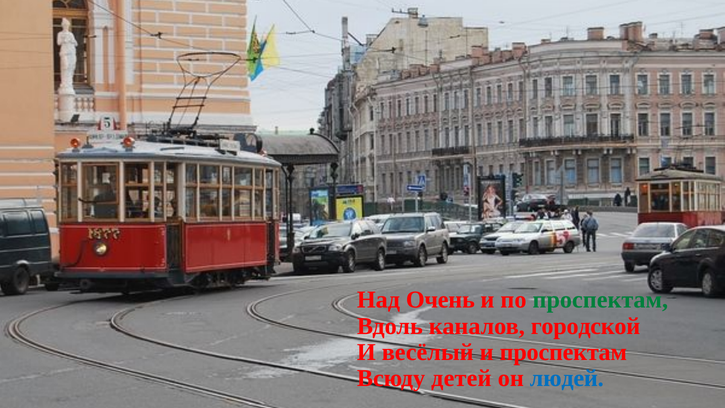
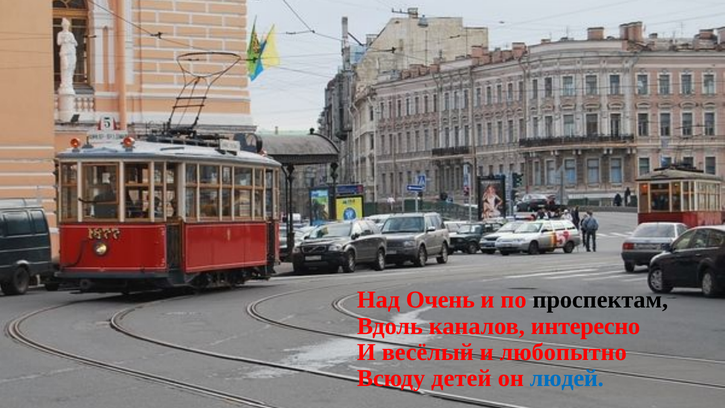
проспектам colour: green -> black (600, 300)
городской: городской -> интересно (586, 326)
и проспектам: проспектам -> любопытно (563, 352)
